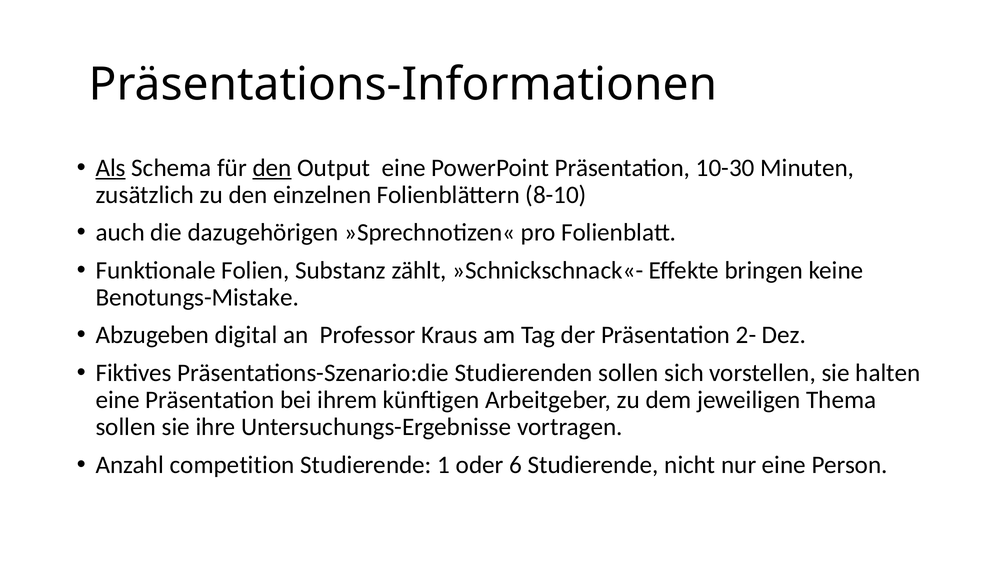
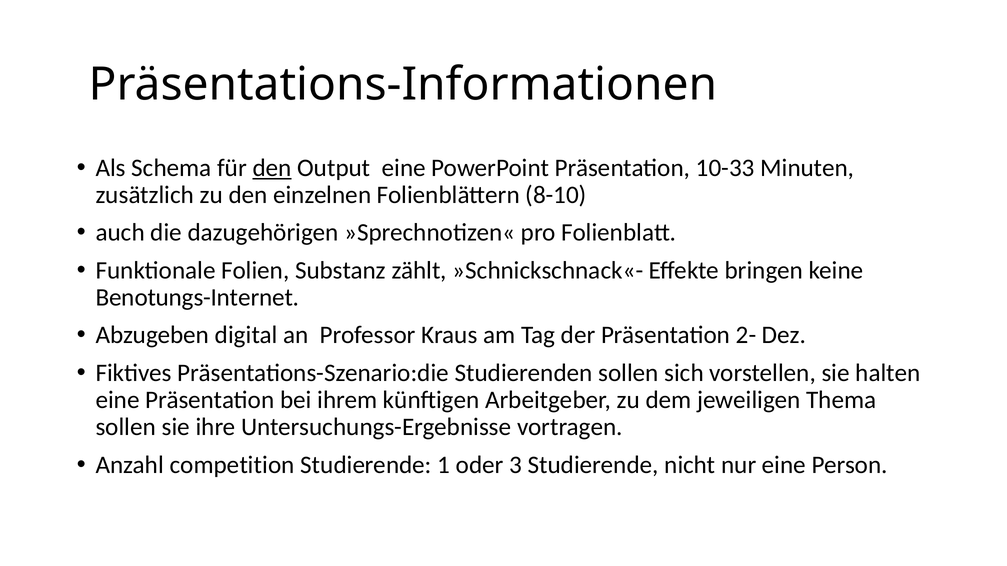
Als underline: present -> none (111, 168)
10-30: 10-30 -> 10-33 (725, 168)
Benotungs-Mistake: Benotungs-Mistake -> Benotungs-Internet (197, 298)
6: 6 -> 3 (516, 465)
